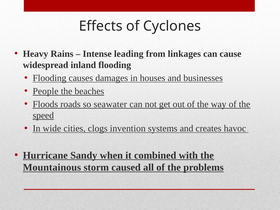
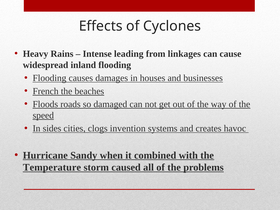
People: People -> French (46, 91)
seawater: seawater -> damaged (110, 104)
wide: wide -> sides (52, 128)
Mountainous: Mountainous -> Temperature (52, 167)
